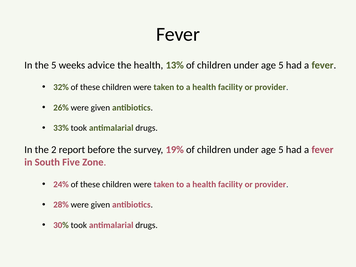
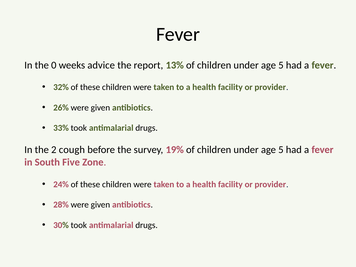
the 5: 5 -> 0 (54, 65)
the health: health -> report (148, 65)
report: report -> cough (72, 150)
